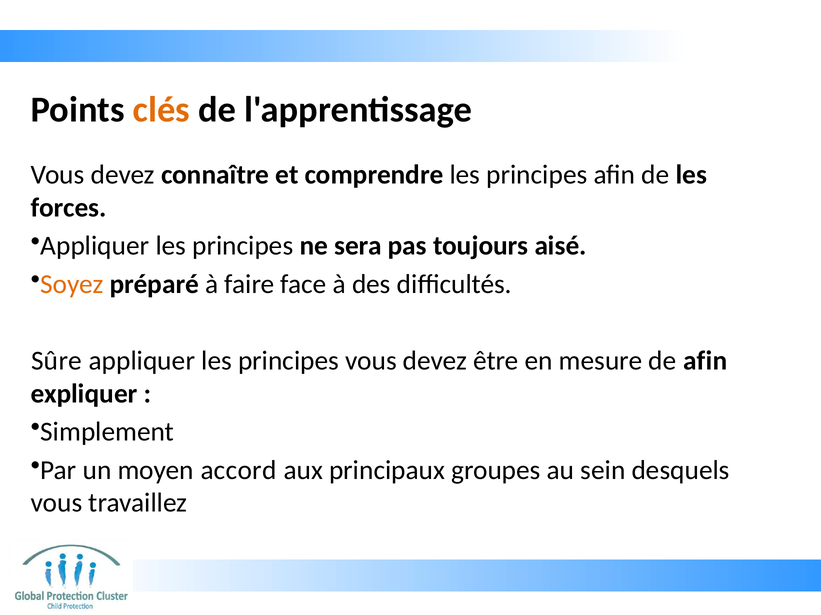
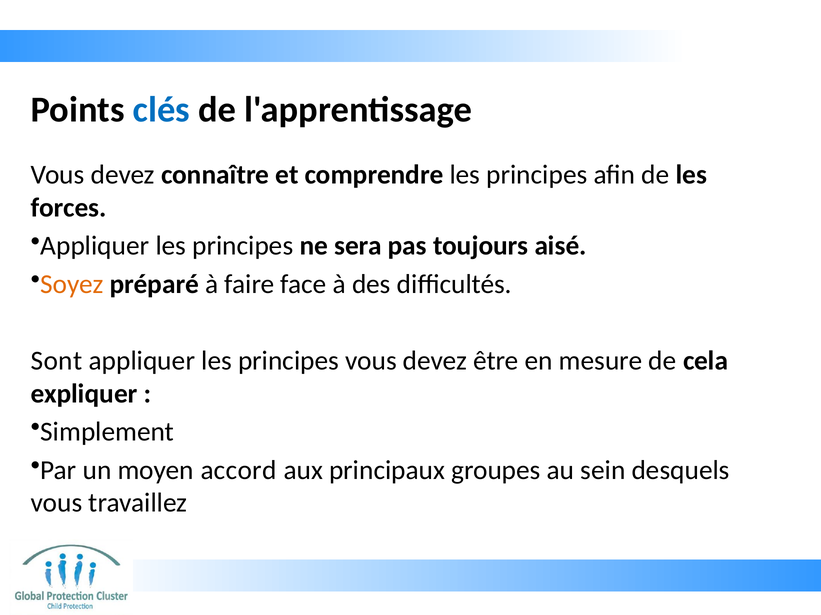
clés colour: orange -> blue (161, 110)
Sûre: Sûre -> Sont (57, 361)
de afin: afin -> cela (706, 361)
